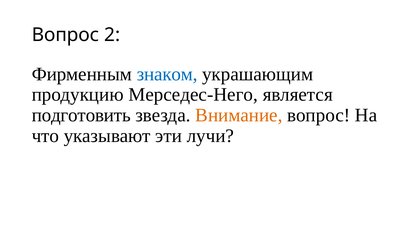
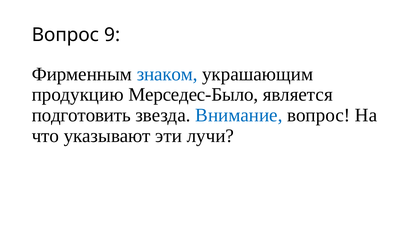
2: 2 -> 9 (112, 35)
Мерседес-Него: Мерседес-Него -> Мерседес-Было (193, 95)
Внимание colour: orange -> blue (239, 115)
